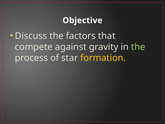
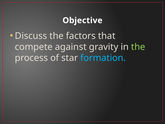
formation colour: yellow -> light blue (103, 58)
